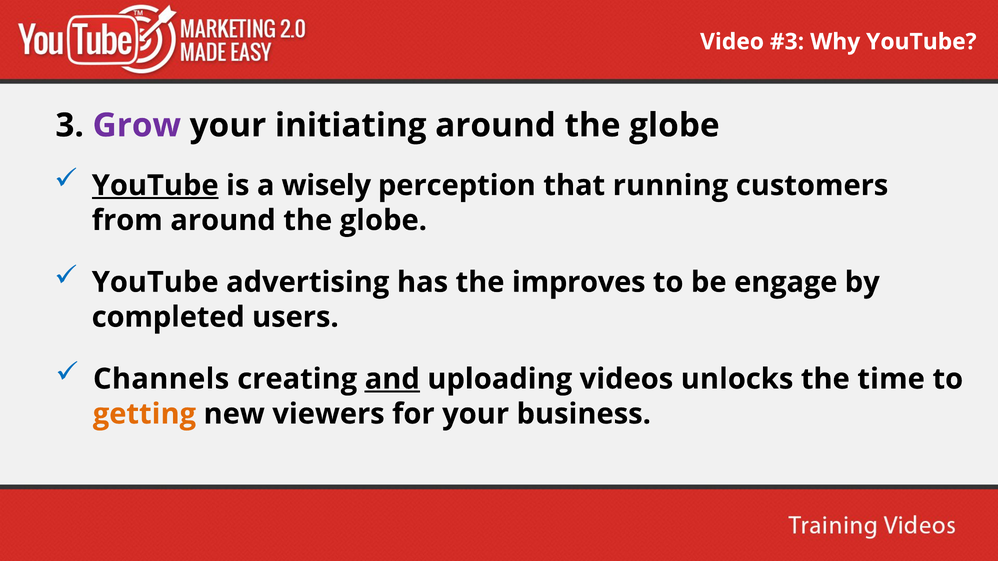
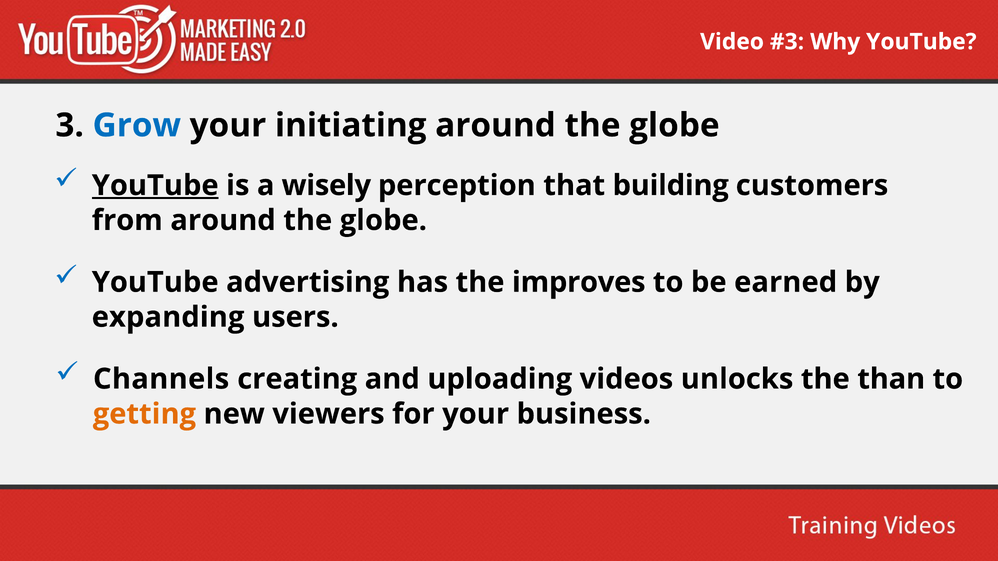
Grow colour: purple -> blue (137, 125)
running: running -> building (671, 186)
engage: engage -> earned (786, 282)
completed: completed -> expanding (168, 317)
and underline: present -> none (392, 379)
time: time -> than (891, 379)
